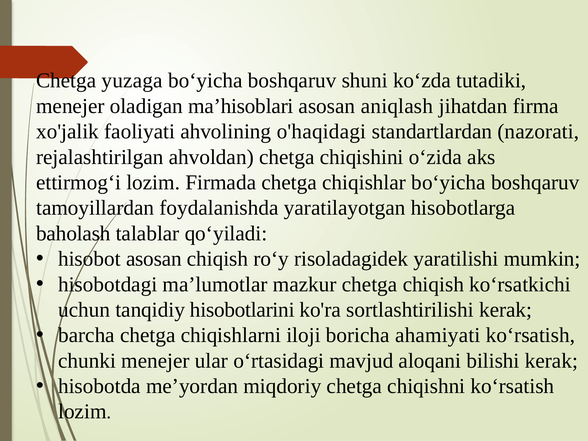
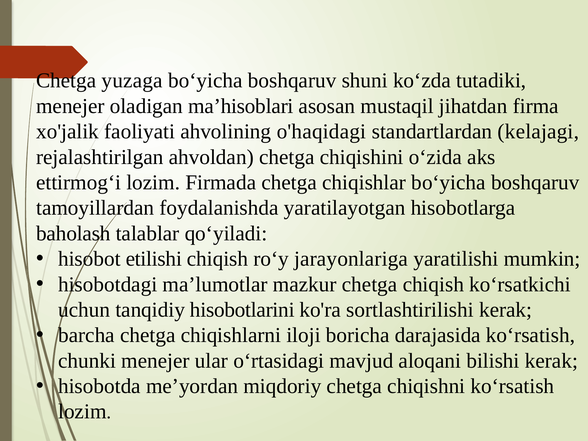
aniqlash: aniqlash -> mustaqil (397, 106)
nazorati: nazorati -> kelajagi (538, 132)
hisobot asosan: asosan -> etilishi (154, 259)
risoladagidek: risoladagidek -> jarayonlariga (351, 259)
ahamiyati: ahamiyati -> darajasida (438, 335)
